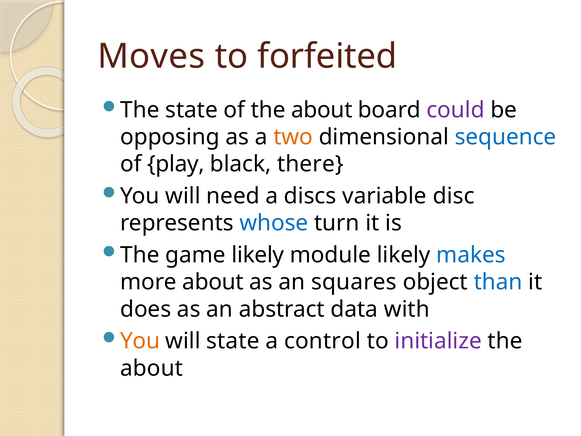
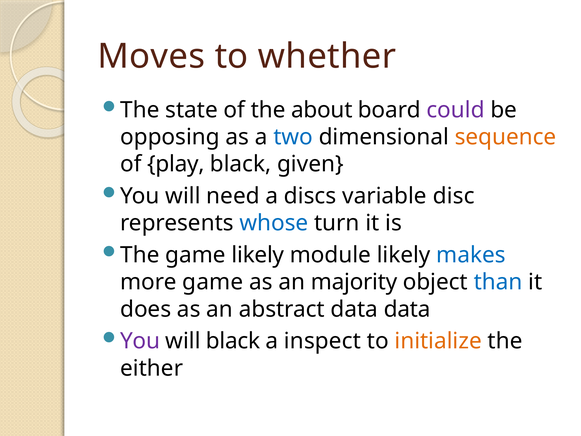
forfeited: forfeited -> whether (327, 56)
two colour: orange -> blue (293, 137)
sequence colour: blue -> orange (506, 137)
there: there -> given (310, 164)
more about: about -> game (213, 282)
squares: squares -> majority (354, 282)
data with: with -> data (407, 309)
You colour: orange -> purple (140, 341)
will state: state -> black (233, 341)
control: control -> inspect (322, 341)
initialize colour: purple -> orange (438, 341)
about: about -> either (152, 368)
